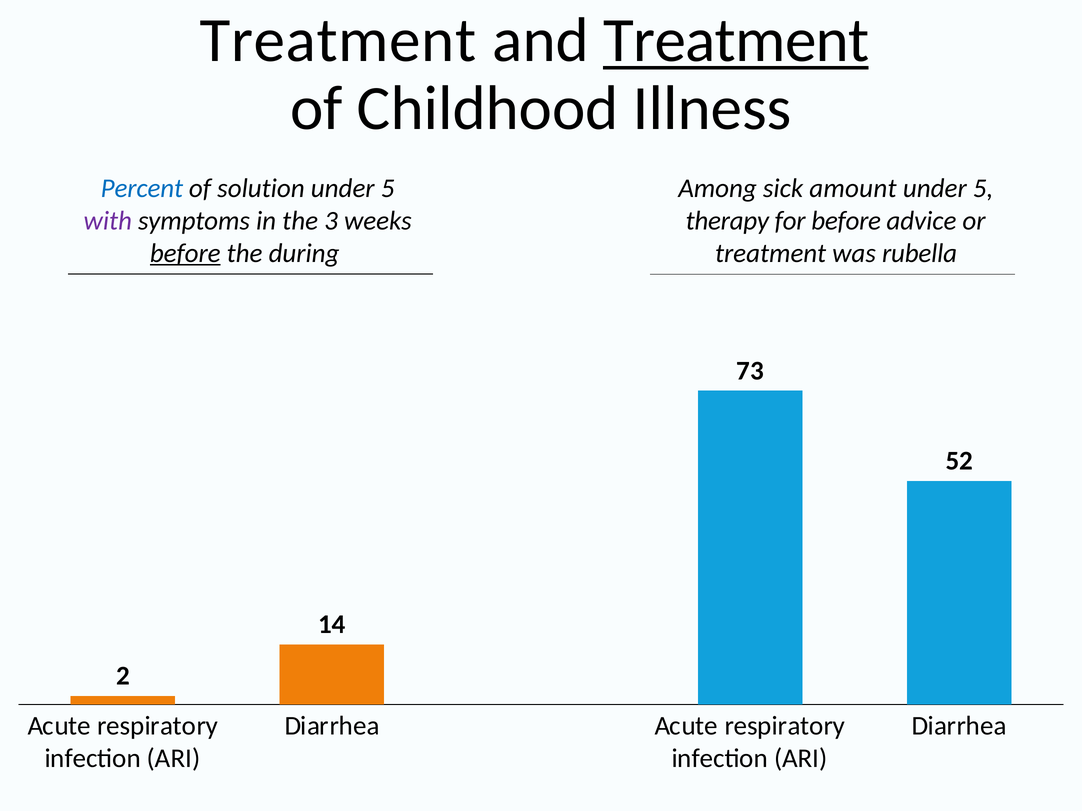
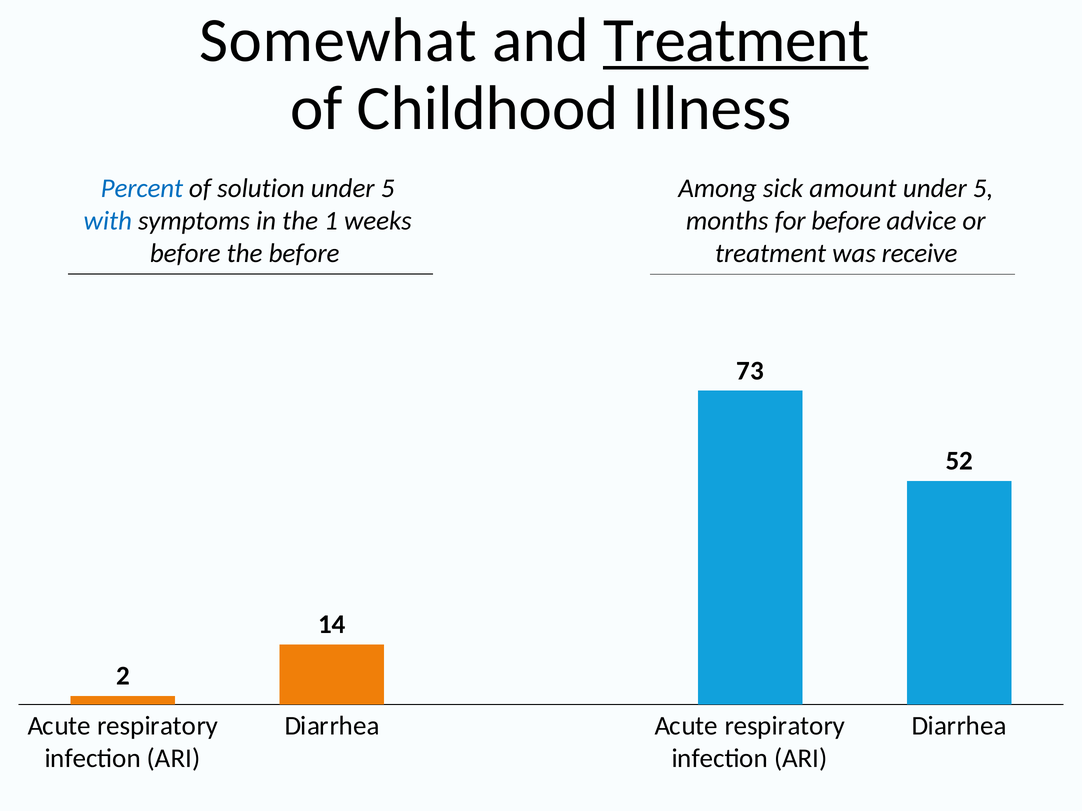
Treatment: Treatment -> Somewhat (338, 41)
with colour: purple -> blue (108, 221)
3: 3 -> 1 (331, 221)
therapy: therapy -> months (727, 221)
before underline: present -> none (185, 253)
the during: during -> before (304, 253)
rubella: rubella -> receive (920, 253)
